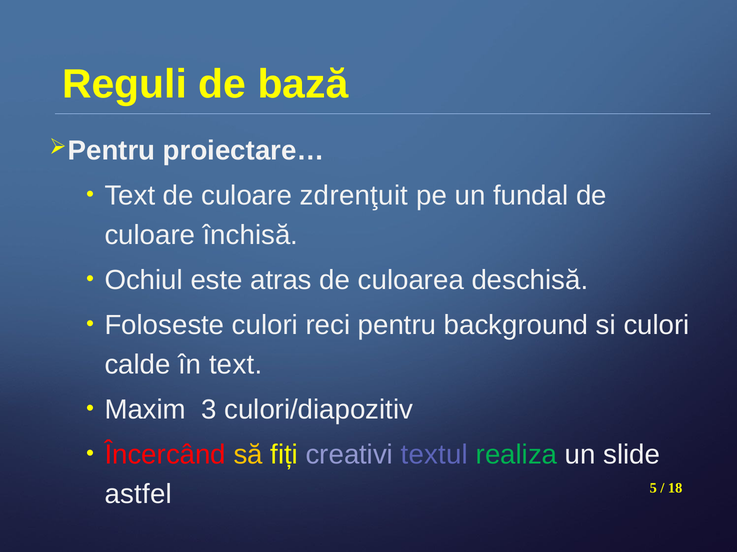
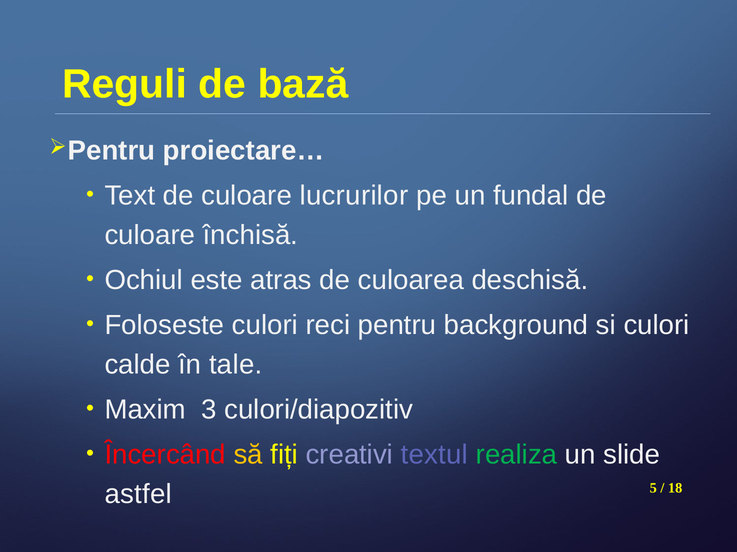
zdrenţuit: zdrenţuit -> lucrurilor (354, 196)
în text: text -> tale (236, 365)
